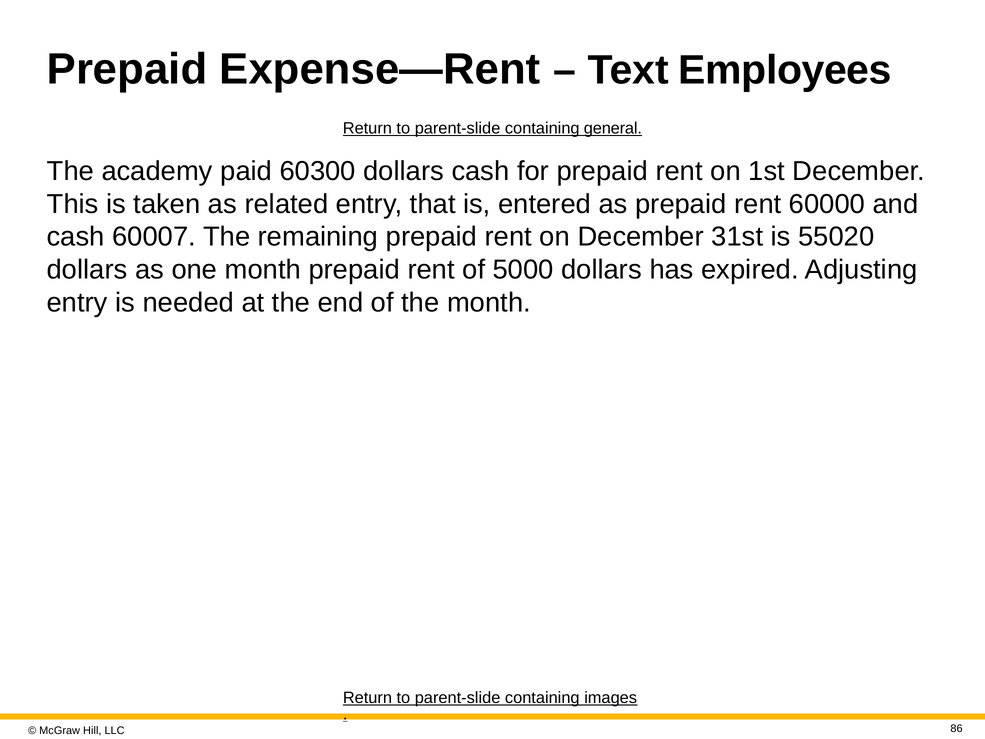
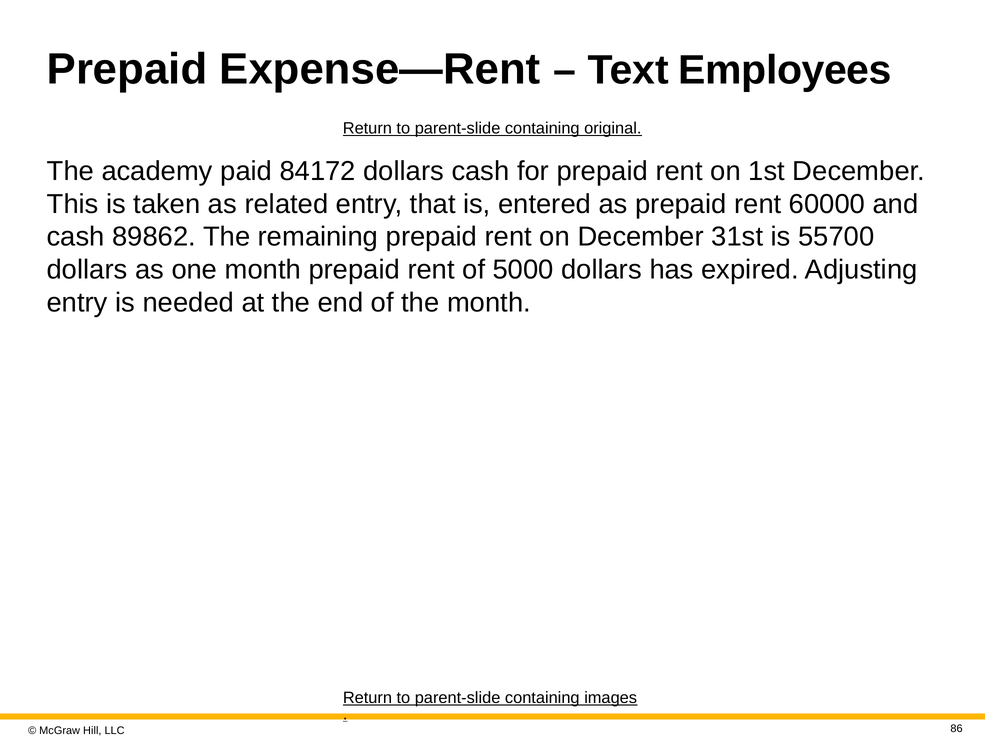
general: general -> original (613, 128)
60300: 60300 -> 84172 (318, 171)
60007: 60007 -> 89862 (154, 237)
55020: 55020 -> 55700 (836, 237)
